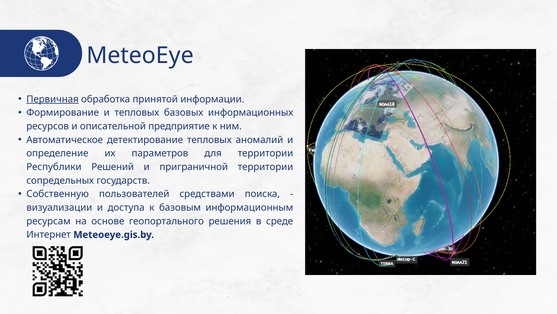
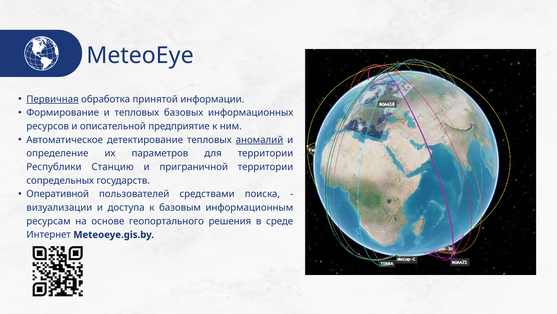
аномалий underline: none -> present (259, 140)
Решений: Решений -> Станцию (113, 167)
Собственную: Собственную -> Оперативной (58, 194)
